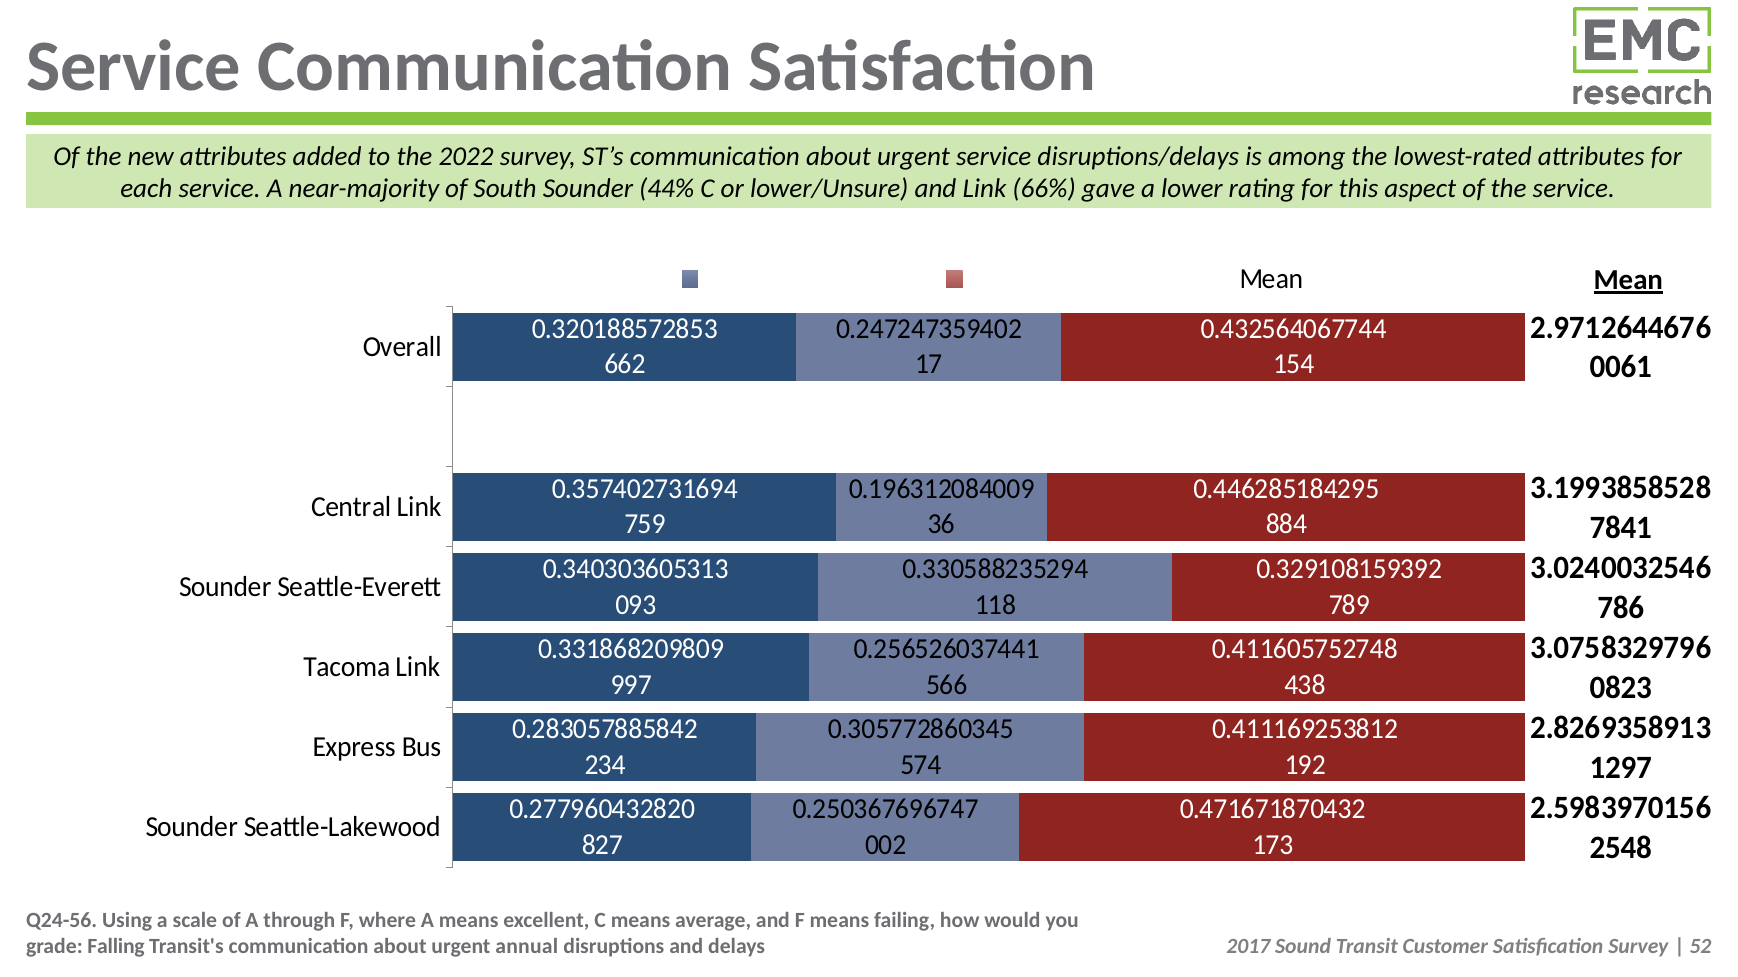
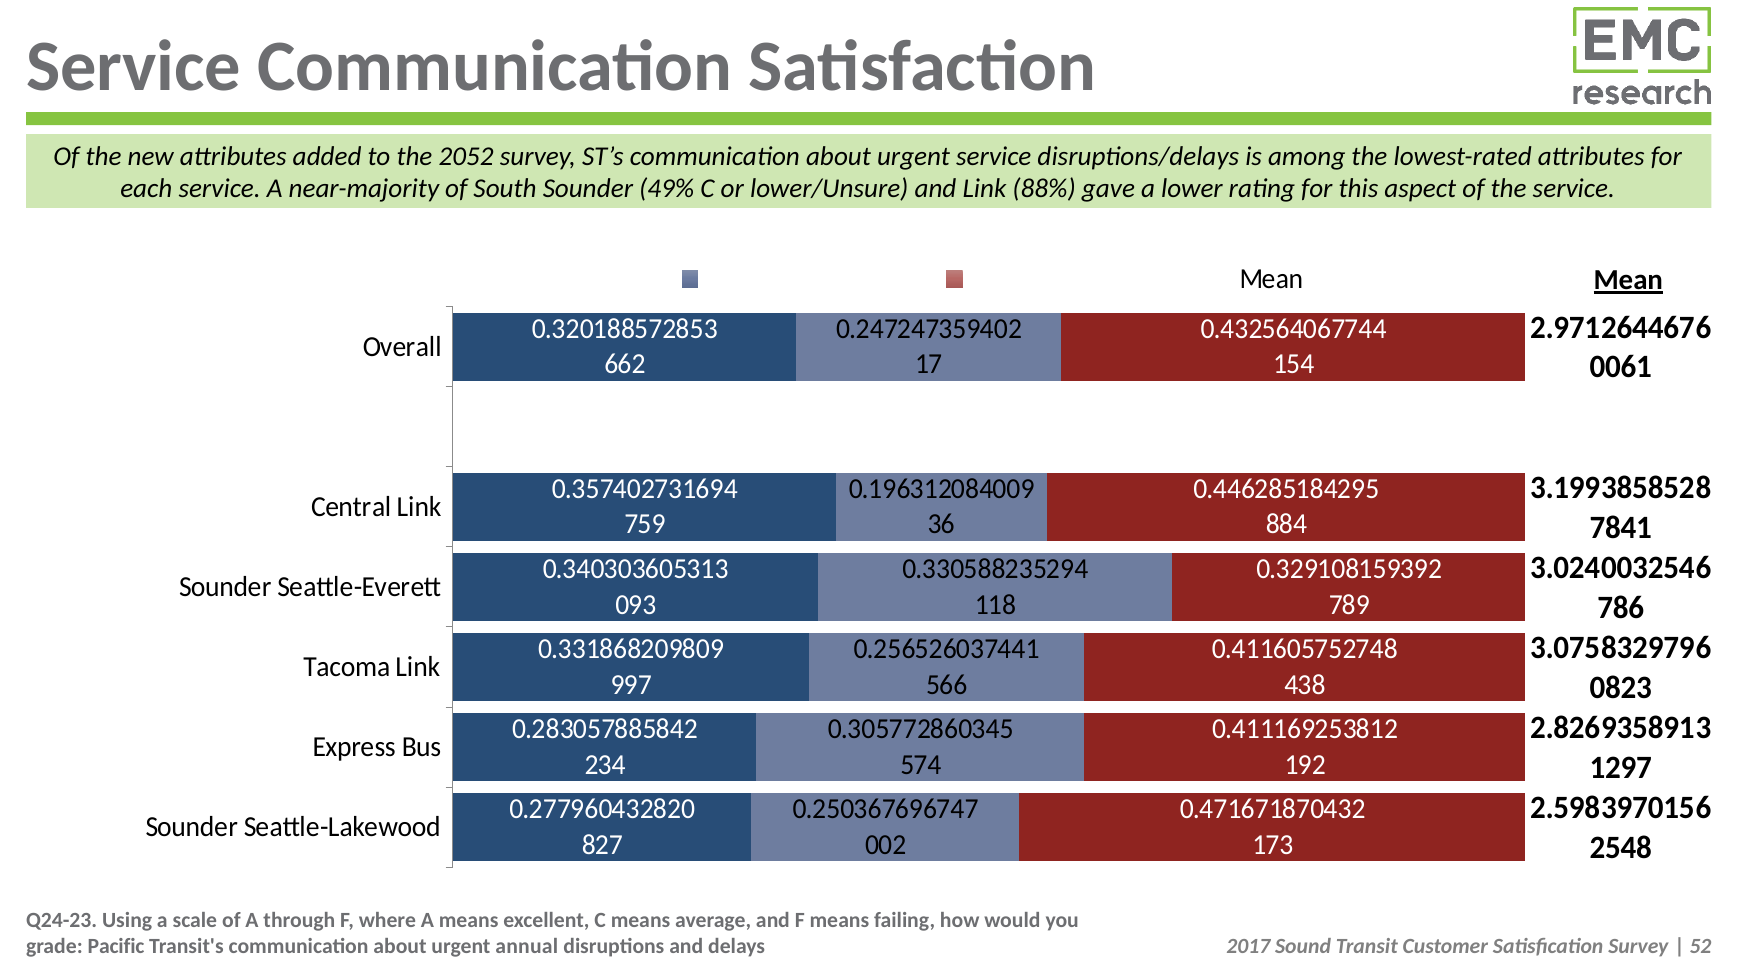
2022: 2022 -> 2052 (466, 156)
44%: 44% -> 49% (667, 189)
66%: 66% -> 88% (1044, 189)
Q24-56: Q24-56 -> Q24-23 (62, 921)
Falling: Falling -> Pacific (116, 947)
